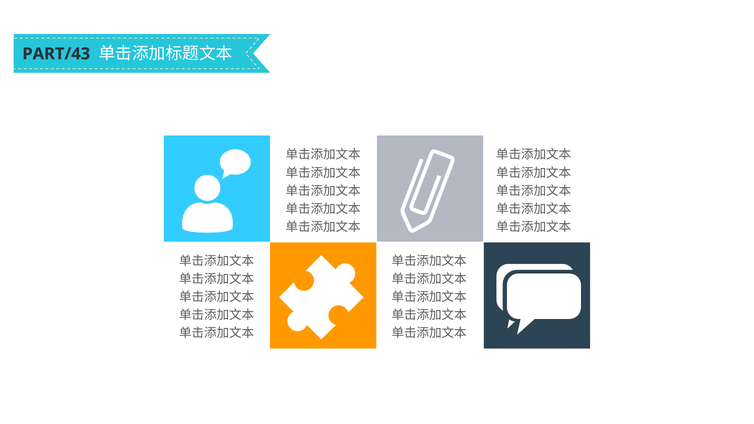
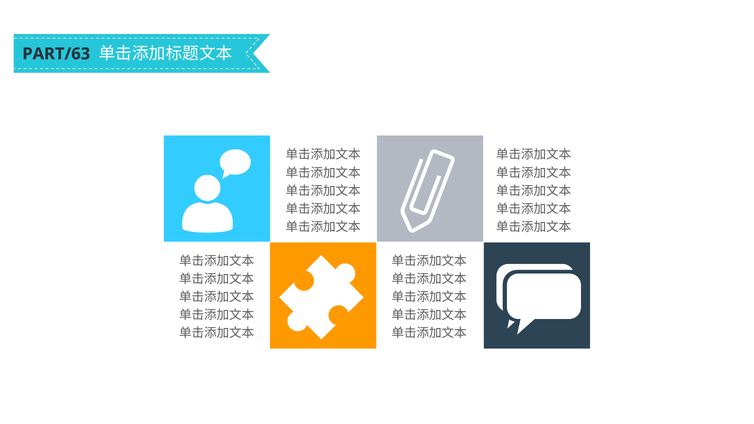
PART/43: PART/43 -> PART/63 (56, 54)
